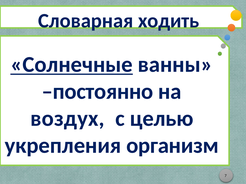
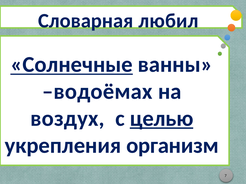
ходить: ходить -> любил (168, 21)
постоянно: постоянно -> водоёмах (97, 92)
целью underline: none -> present (162, 119)
